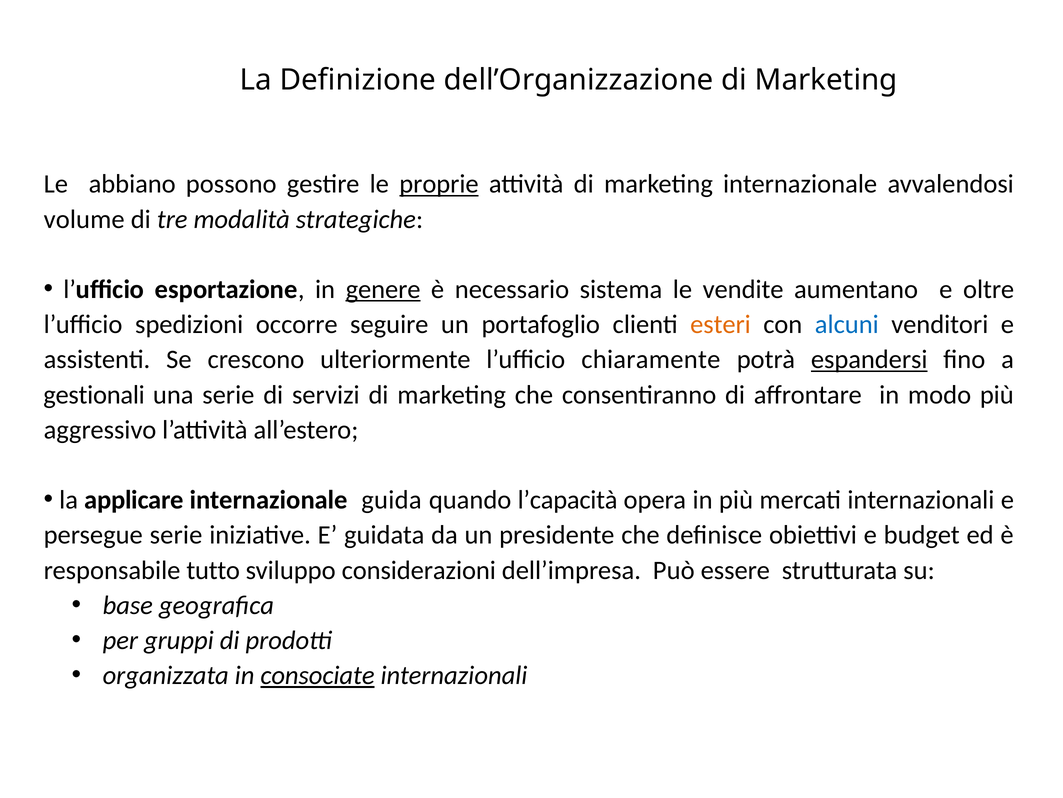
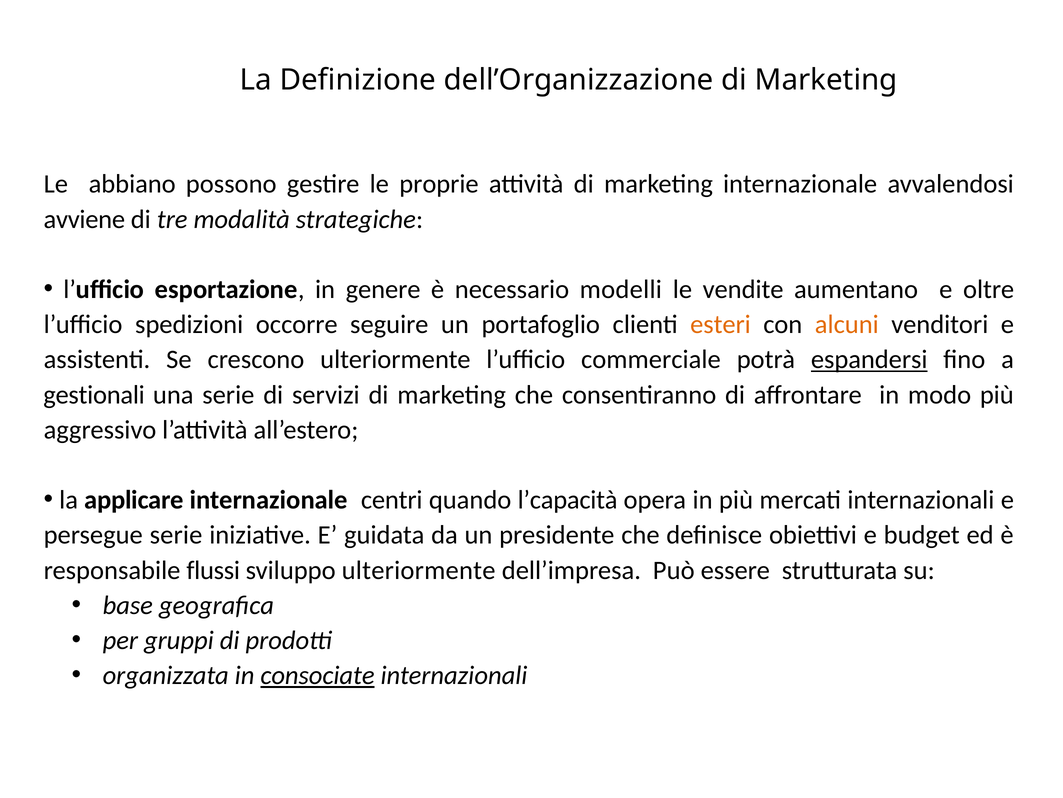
proprie underline: present -> none (439, 184)
volume: volume -> avviene (84, 219)
genere underline: present -> none (383, 289)
sistema: sistema -> modelli (621, 289)
alcuni colour: blue -> orange (847, 324)
chiaramente: chiaramente -> commerciale (651, 359)
guida: guida -> centri (392, 500)
tutto: tutto -> flussi (213, 570)
sviluppo considerazioni: considerazioni -> ulteriormente (419, 570)
